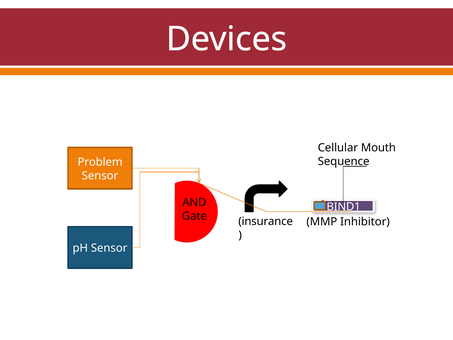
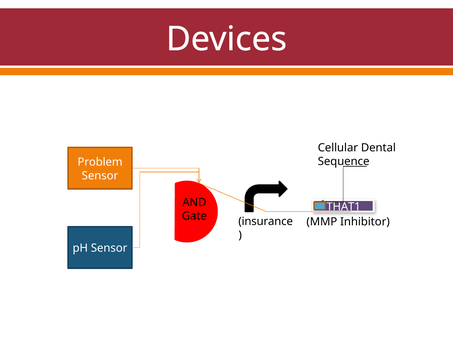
Mouth: Mouth -> Dental (378, 148)
BIND1: BIND1 -> THAT1 (344, 207)
